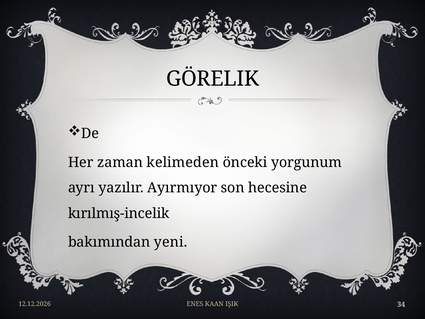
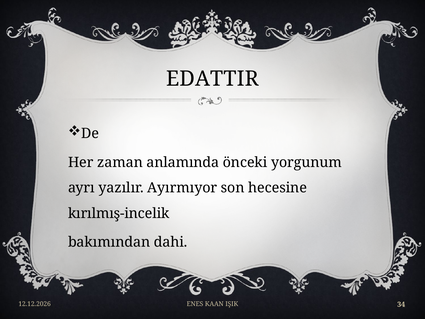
GÖRELIK: GÖRELIK -> EDATTIR (212, 79)
kelimeden: kelimeden -> anlamında (183, 162)
yeni: yeni -> dahi (171, 242)
